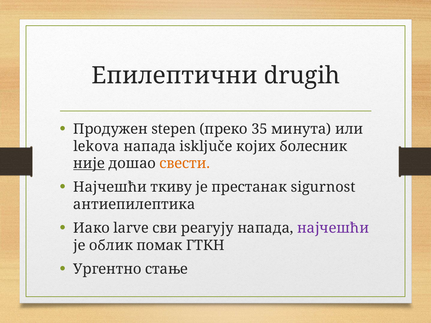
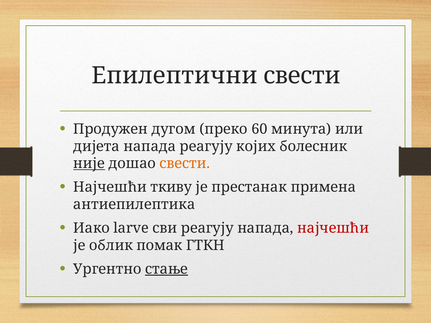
Епилептични drugih: drugih -> свести (302, 76)
stepen: stepen -> дугом (174, 129)
35: 35 -> 60 (259, 129)
lekova: lekova -> дијета (96, 146)
напада isključe: isključe -> реагују (206, 146)
sigurnost: sigurnost -> примена (323, 187)
најчешћи colour: purple -> red (333, 228)
стање underline: none -> present (167, 269)
